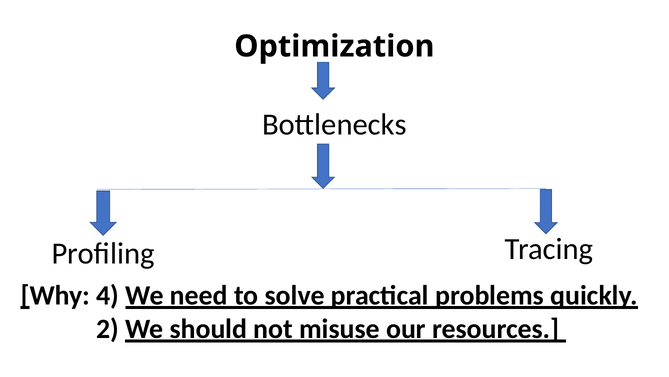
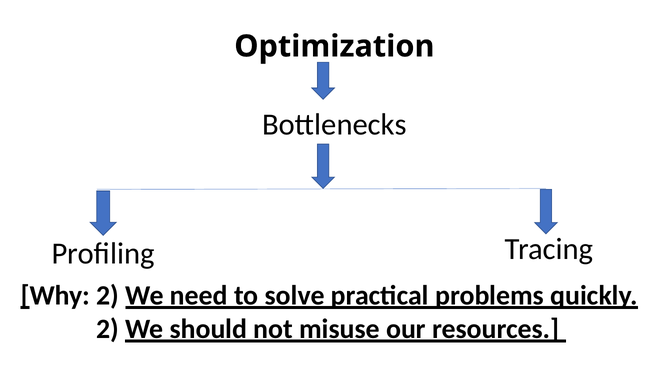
Why 4: 4 -> 2 (108, 295)
